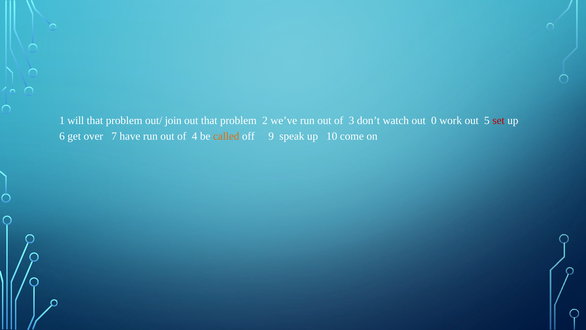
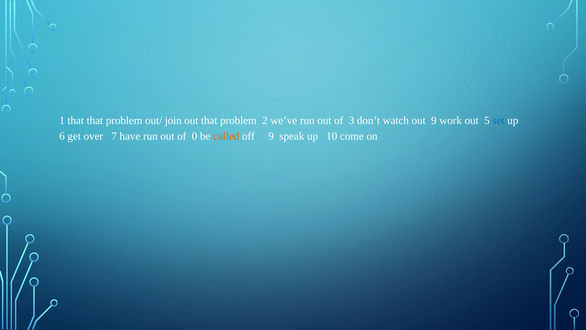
1 will: will -> that (76, 120)
out 0: 0 -> 9 (434, 120)
set colour: red -> blue (499, 120)
4: 4 -> 0 (195, 136)
